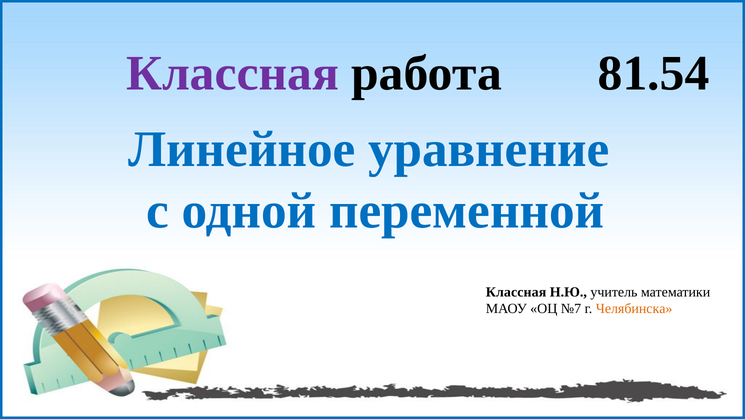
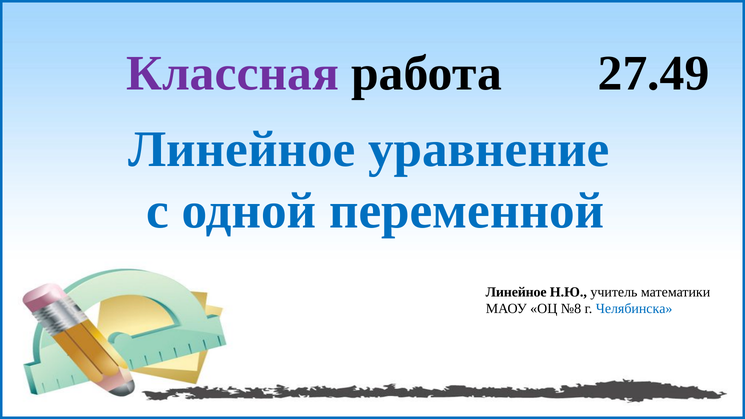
81.54: 81.54 -> 27.49 (654, 73)
Классная: Классная -> Линейное (516, 292)
№7: №7 -> №8 (571, 309)
Челябинска colour: orange -> blue (634, 309)
